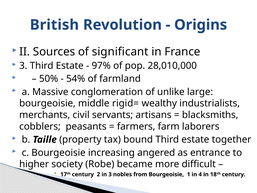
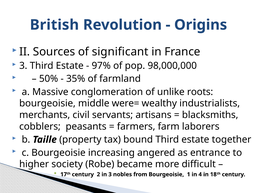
28,010,000: 28,010,000 -> 98,000,000 (172, 66)
54%: 54% -> 35% (76, 79)
large: large -> roots (200, 92)
rigid=: rigid= -> were= (126, 103)
